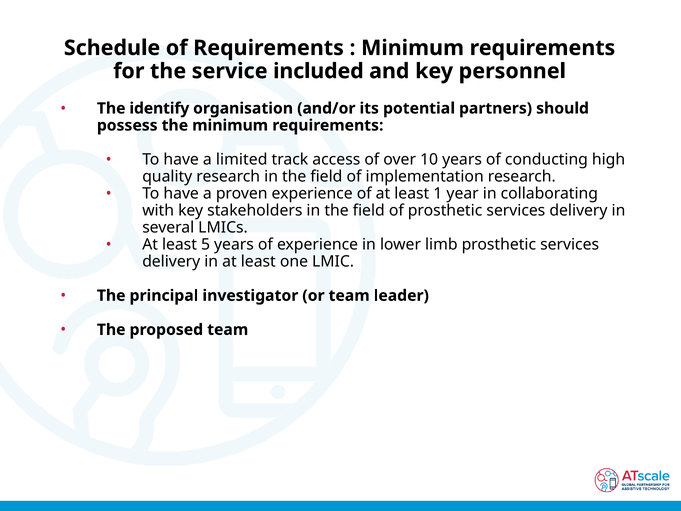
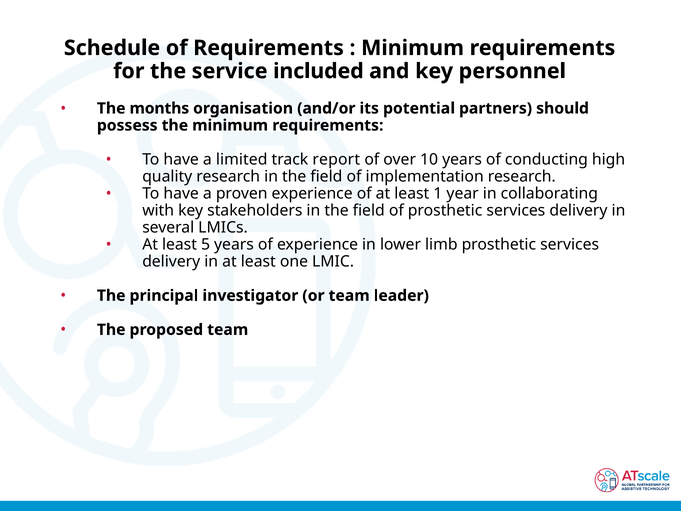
identify: identify -> months (159, 108)
access: access -> report (336, 159)
